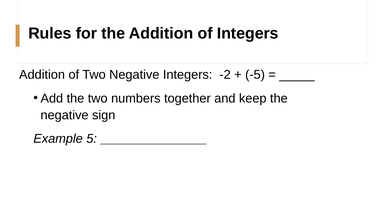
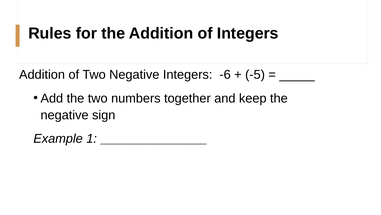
-2: -2 -> -6 (225, 75)
5: 5 -> 1 (92, 138)
